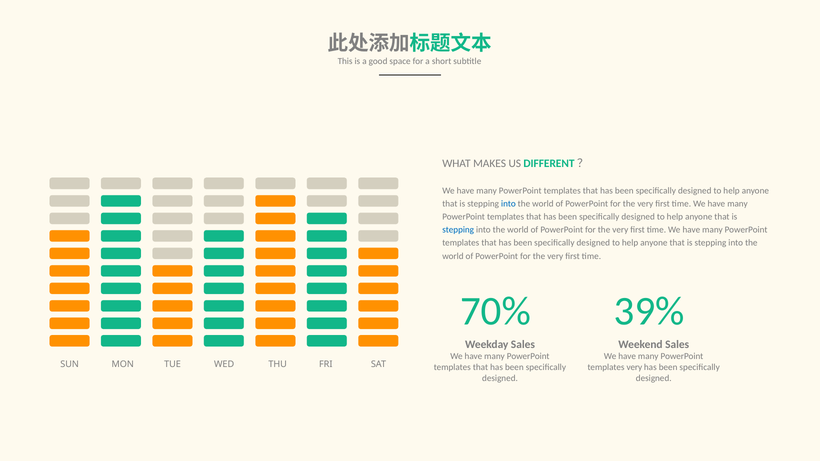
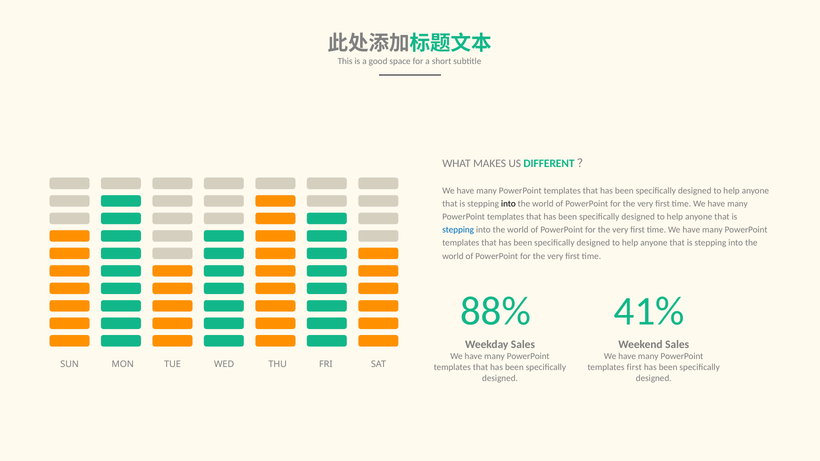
into colour: blue -> black (508, 204)
70%: 70% -> 88% (496, 312)
39%: 39% -> 41% (649, 312)
templates very: very -> first (634, 368)
